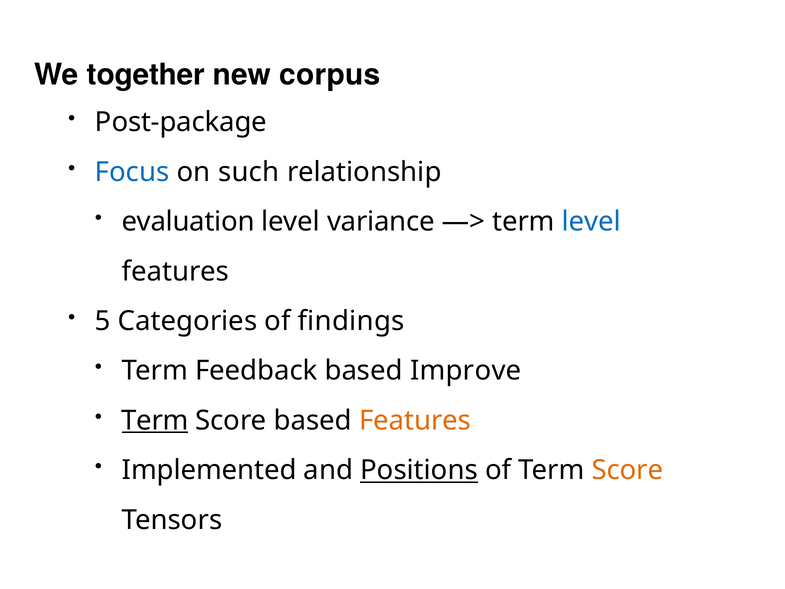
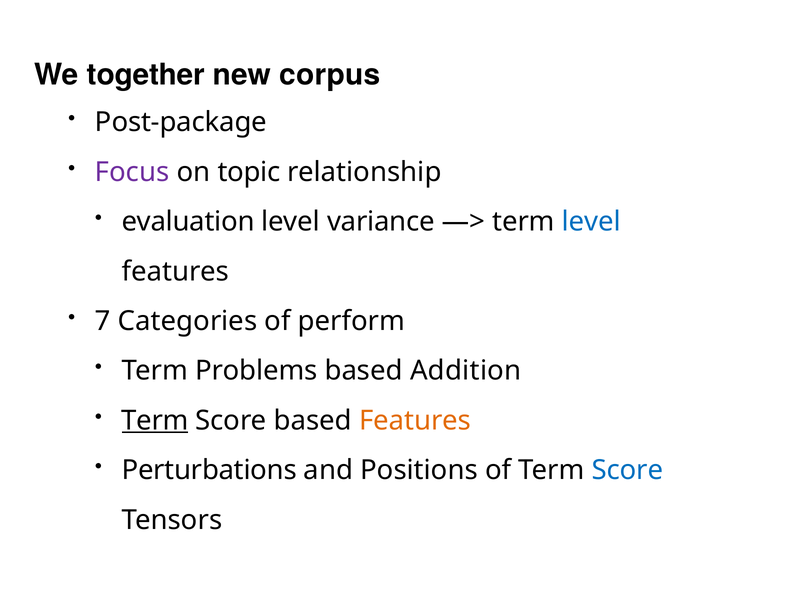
Focus colour: blue -> purple (132, 172)
such: such -> topic (249, 172)
5: 5 -> 7 (103, 321)
findings: findings -> perform (351, 321)
Feedback: Feedback -> Problems (256, 371)
Improve: Improve -> Addition (466, 371)
Implemented: Implemented -> Perturbations (209, 470)
Positions underline: present -> none (419, 470)
Score colour: orange -> blue (627, 470)
